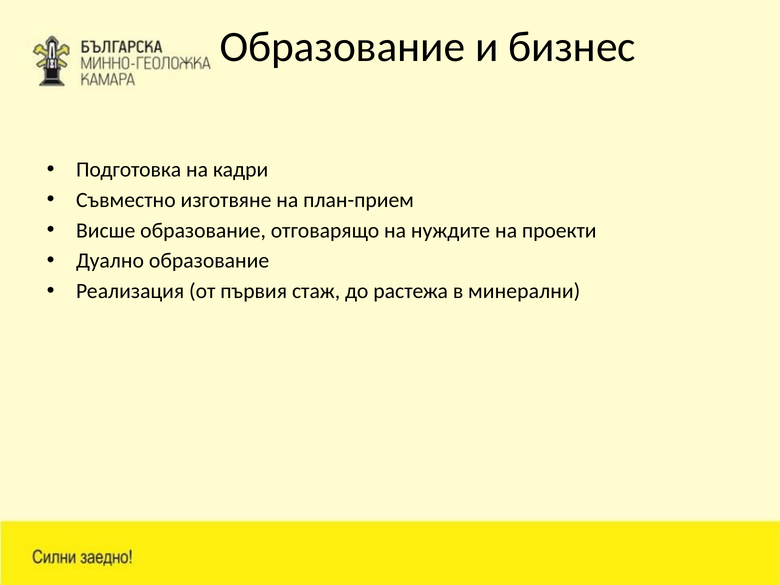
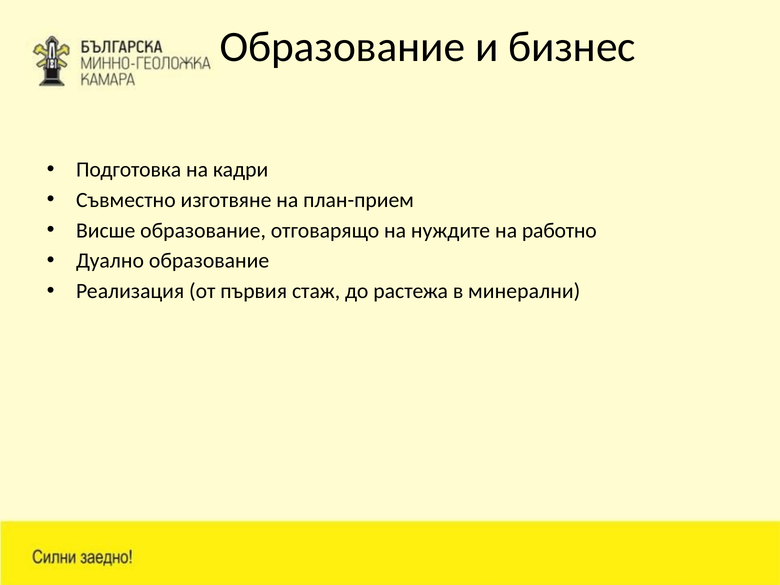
проекти: проекти -> работно (559, 230)
